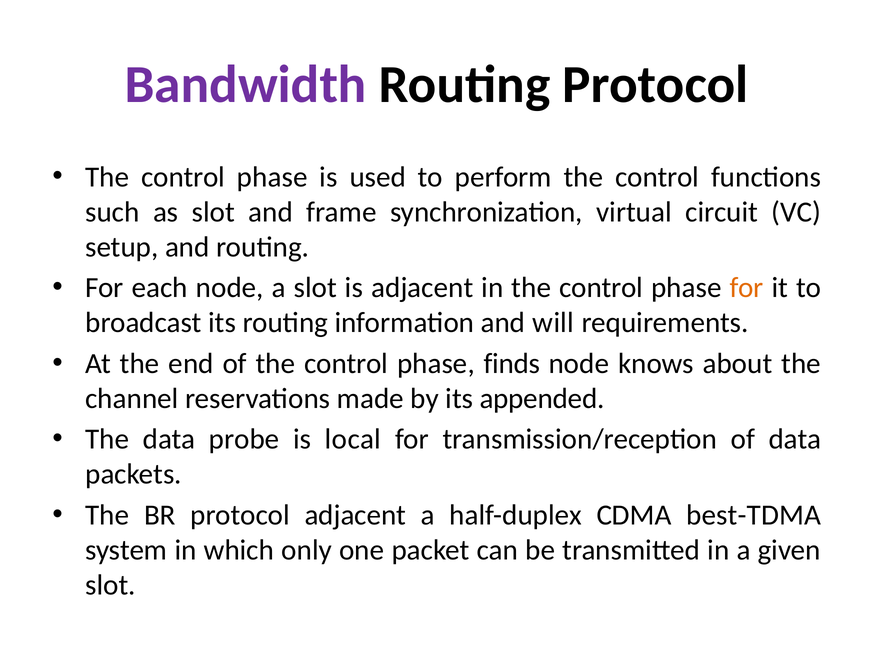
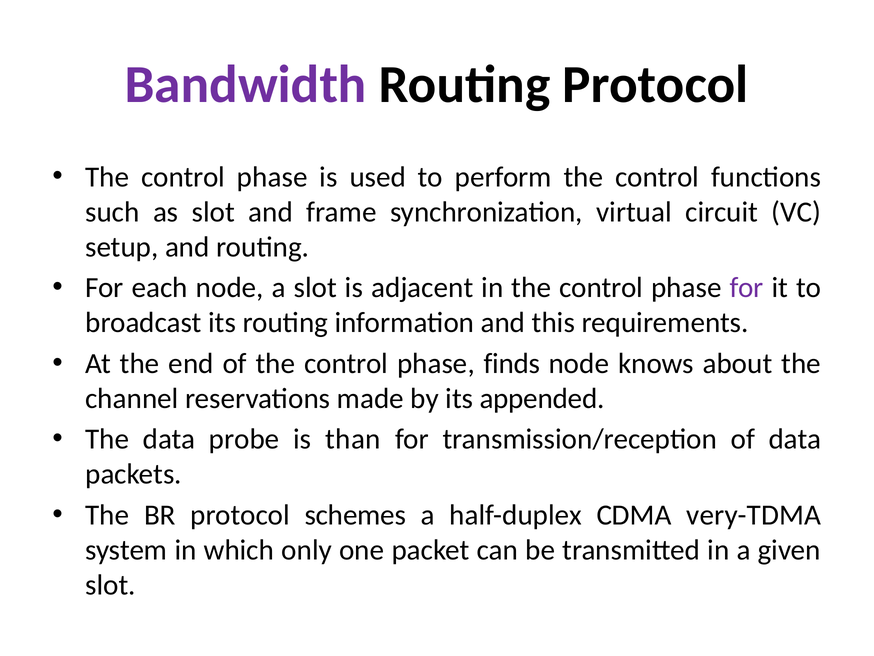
for colour: orange -> purple (747, 288)
will: will -> this (553, 323)
local: local -> than (353, 439)
protocol adjacent: adjacent -> schemes (355, 515)
best-TDMA: best-TDMA -> very-TDMA (754, 515)
